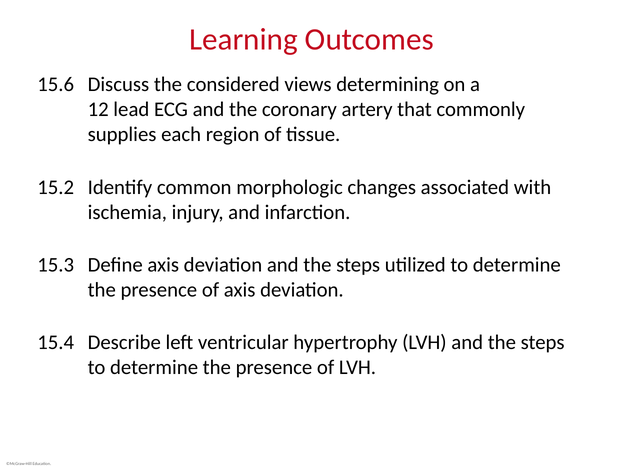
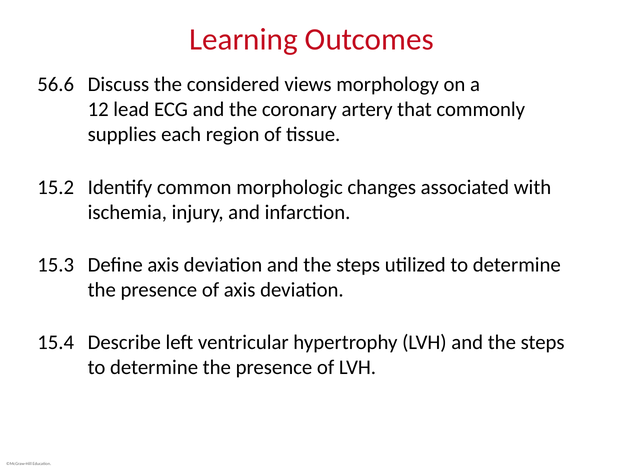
15.6: 15.6 -> 56.6 (56, 84)
determining: determining -> morphology (388, 84)
